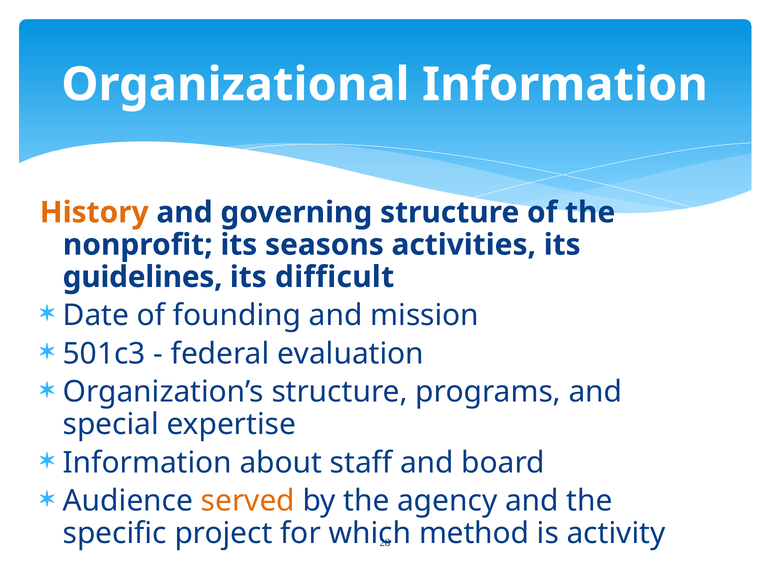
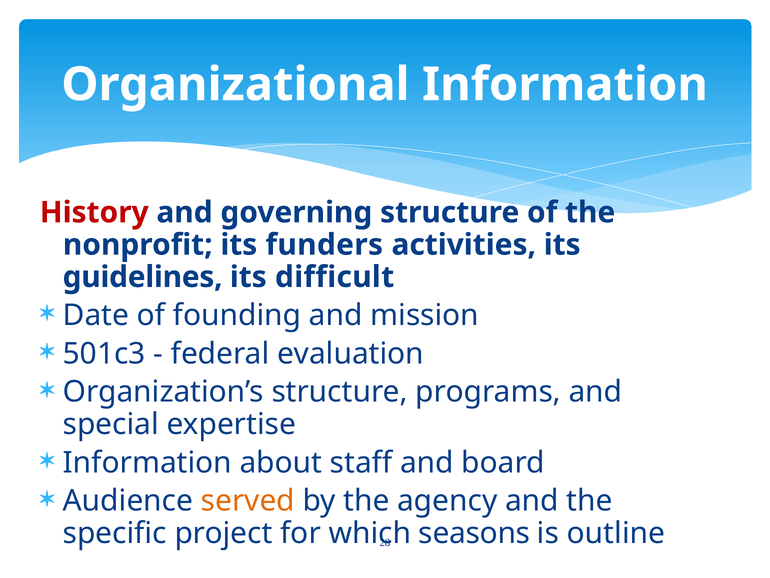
History colour: orange -> red (94, 212)
seasons: seasons -> funders (324, 245)
method: method -> seasons (474, 533)
activity: activity -> outline (616, 533)
